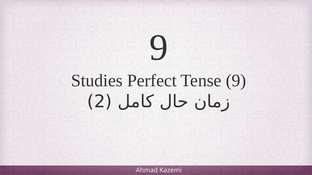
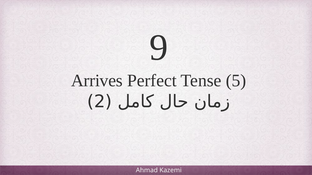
Studies: Studies -> Arrives (97, 81)
Tense 9: 9 -> 5 (236, 81)
